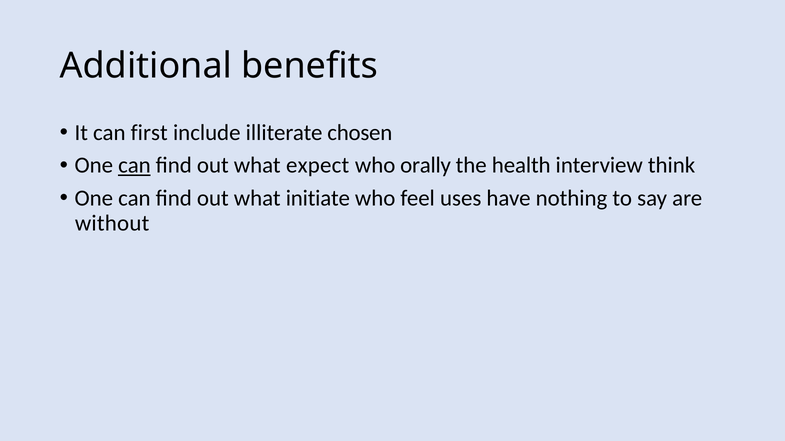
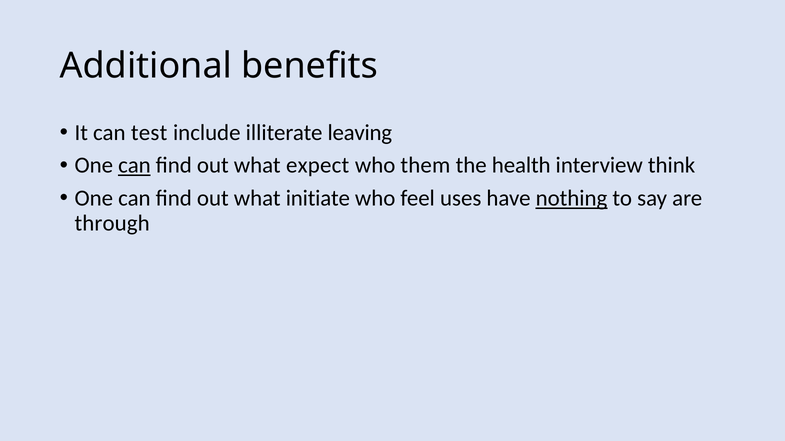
first: first -> test (149, 133)
chosen: chosen -> leaving (360, 133)
orally: orally -> them (425, 166)
nothing underline: none -> present (572, 199)
without: without -> through (112, 223)
